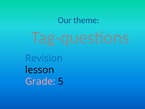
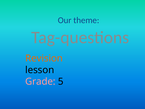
Revision colour: blue -> orange (44, 58)
